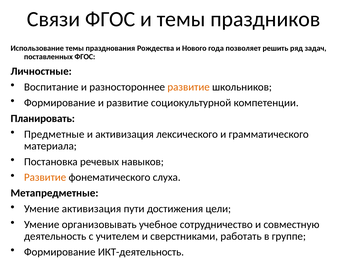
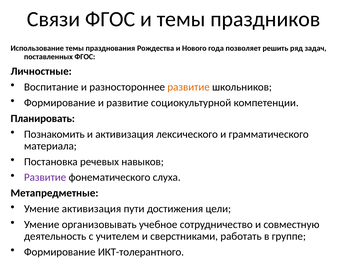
Предметные: Предметные -> Познакомить (54, 134)
Развитие colour: orange -> purple (45, 178)
ИКТ-деятельность: ИКТ-деятельность -> ИКТ-толерантного (141, 252)
